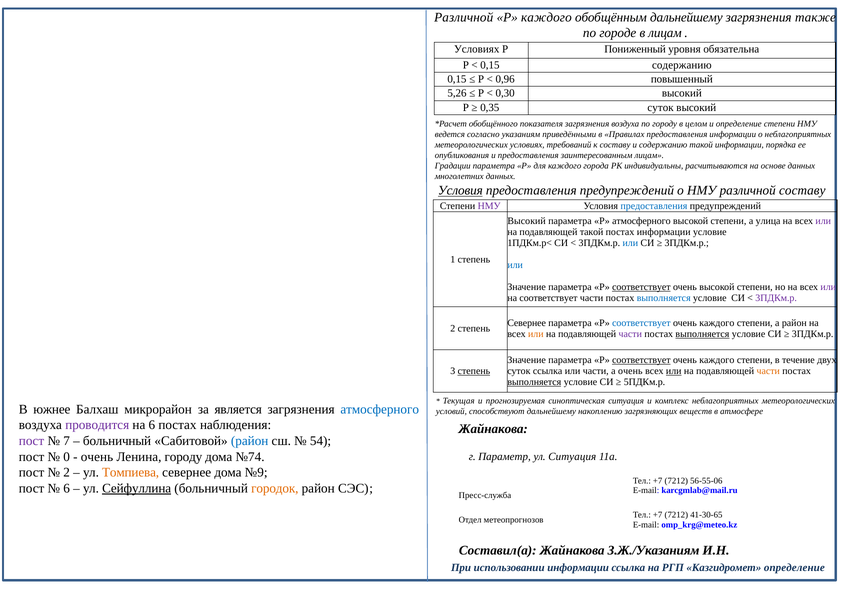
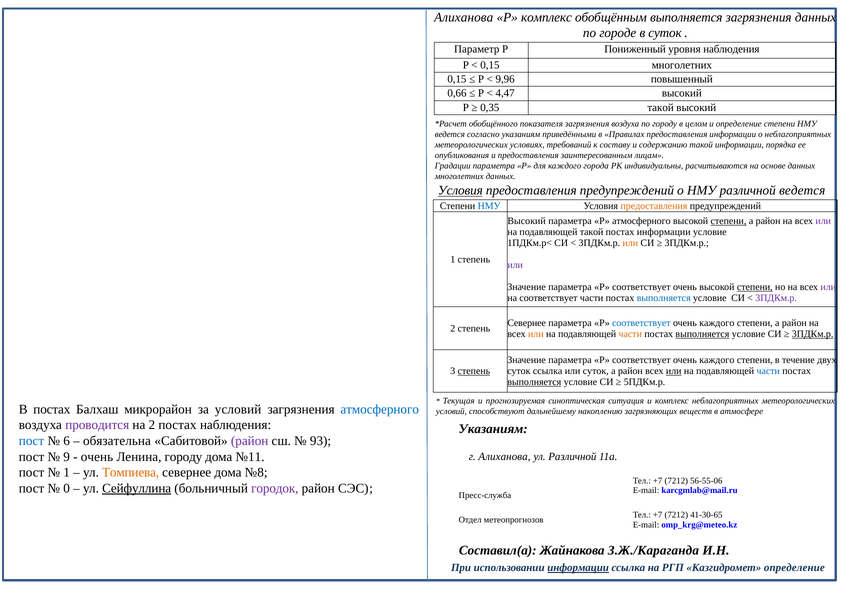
Различной: Различной -> Алиханова (464, 17)
Р каждого: каждого -> комплекс (546, 17)
обобщённым дальнейшему: дальнейшему -> выполняется (686, 17)
загрязнения также: также -> данных (815, 17)
в лицам: лицам -> суток (665, 33)
Условиях: Условиях -> Параметр (477, 49)
уровня обязательна: обязательна -> наблюдения (731, 49)
0,15 содержанию: содержанию -> многолетних (682, 65)
0,96: 0,96 -> 9,96 (505, 79)
5,26: 5,26 -> 0,66 (457, 93)
0,30: 0,30 -> 4,47 (505, 93)
0,35 суток: суток -> такой (661, 107)
различной составу: составу -> ведется (802, 190)
НМУ colour: purple -> blue (489, 206)
предоставления colour: blue -> orange (654, 206)
степени underline: none -> present (728, 221)
улица: улица -> район (768, 221)
или colour: blue -> orange (630, 243)
или colour: blue -> purple (515, 265)
соответствует underline: present -> none (641, 287)
степени underline: none -> present (755, 287)
части colour: purple -> orange (630, 334)
3ПДКм.р underline: none -> present (813, 334)
соответствует underline: present -> none (641, 360)
или части: части -> суток (596, 371)
очень: очень -> район (630, 371)
части colour: orange -> blue (768, 371)
В южнее: южнее -> постах (52, 409)
за является: является -> условий (238, 409)
на 6: 6 -> 2 (152, 425)
Жайнакова: Жайнакова -> Указаниям (493, 429)
пост colour: purple -> blue (32, 441)
7: 7 -> 6 (67, 441)
больничный: больничный -> обязательна (117, 441)
район colour: blue -> purple (250, 441)
54: 54 -> 93 (321, 441)
0: 0 -> 9 (67, 457)
№74: №74 -> №11 (250, 457)
г Параметр: Параметр -> Алиханова (504, 456)
ул Ситуация: Ситуация -> Различной (572, 456)
2: 2 -> 1 (67, 472)
№9: №9 -> №8 (256, 472)
6: 6 -> 0 (67, 488)
городок colour: orange -> purple (275, 488)
З.Ж./Указаниям: З.Ж./Указаниям -> З.Ж./Караганда (653, 550)
информации underline: none -> present (578, 568)
